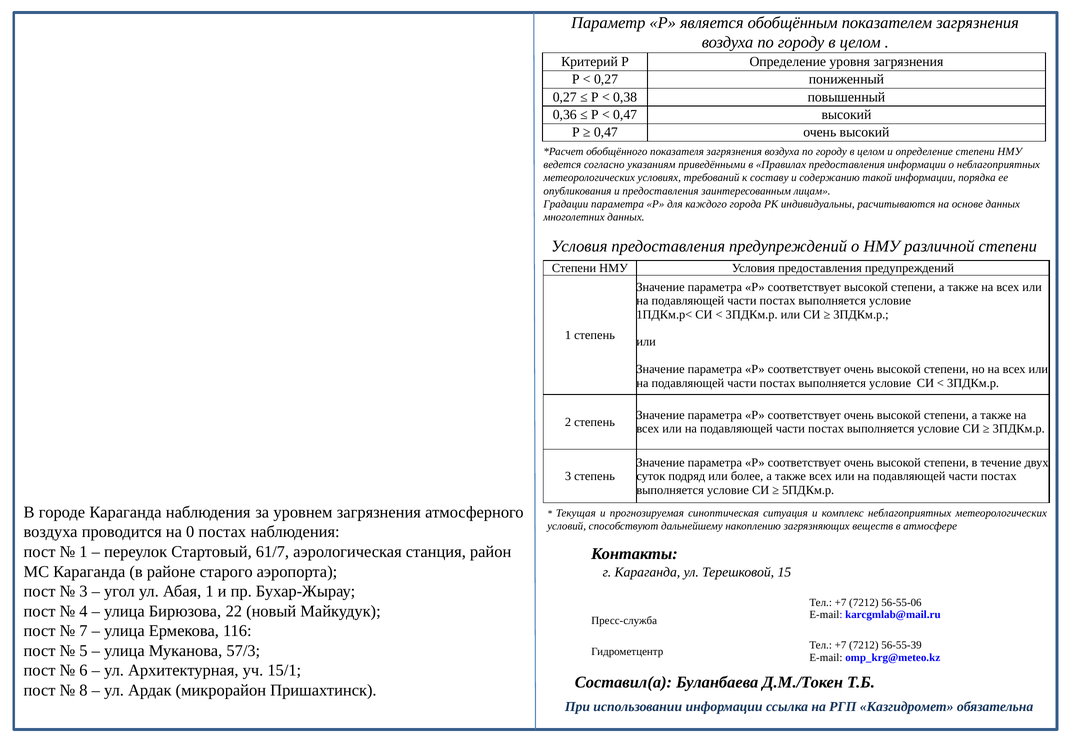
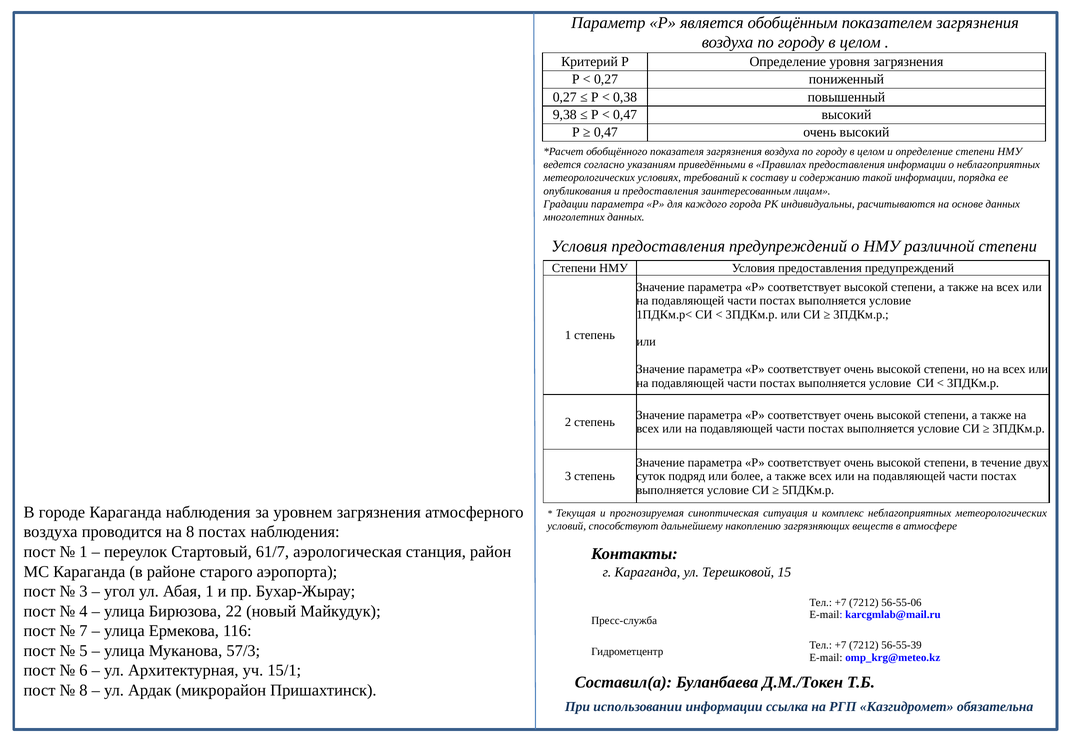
0,36: 0,36 -> 9,38 (565, 115)
на 0: 0 -> 8 (190, 532)
